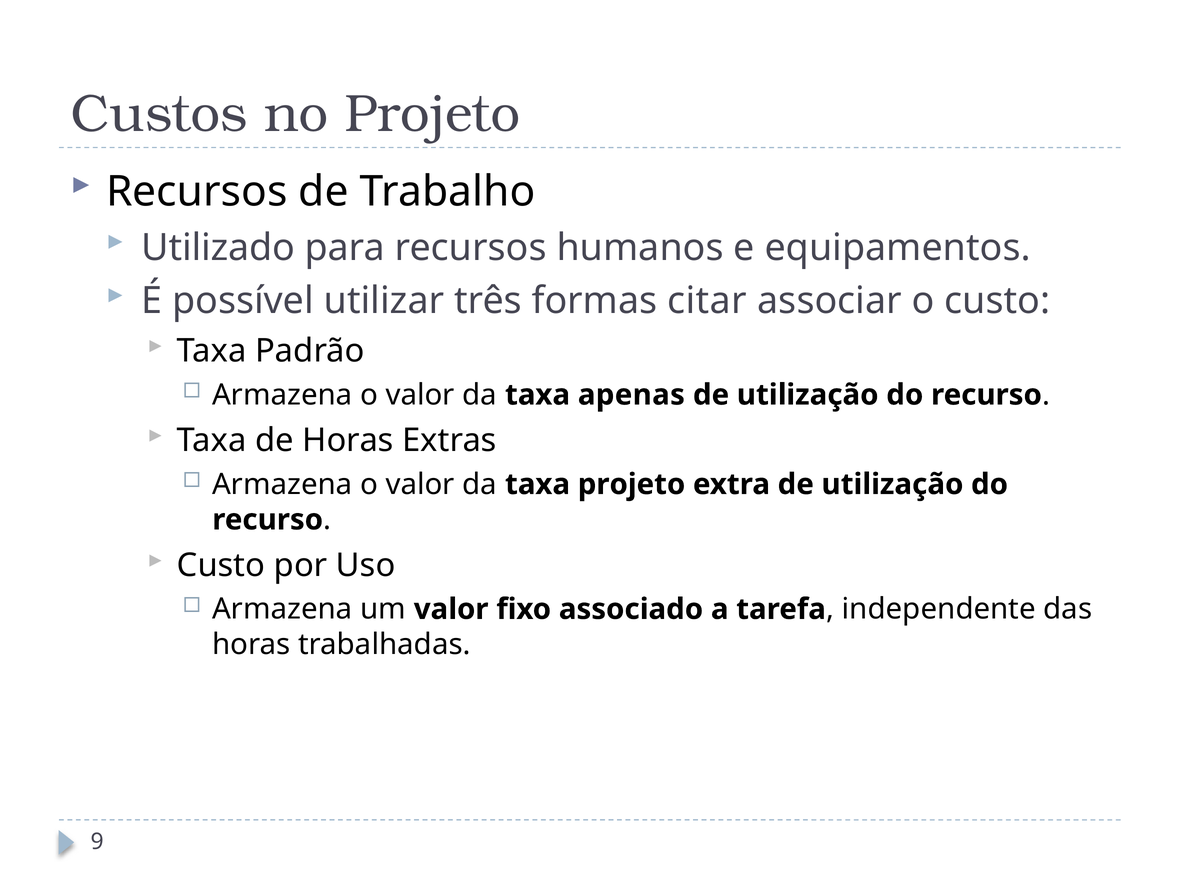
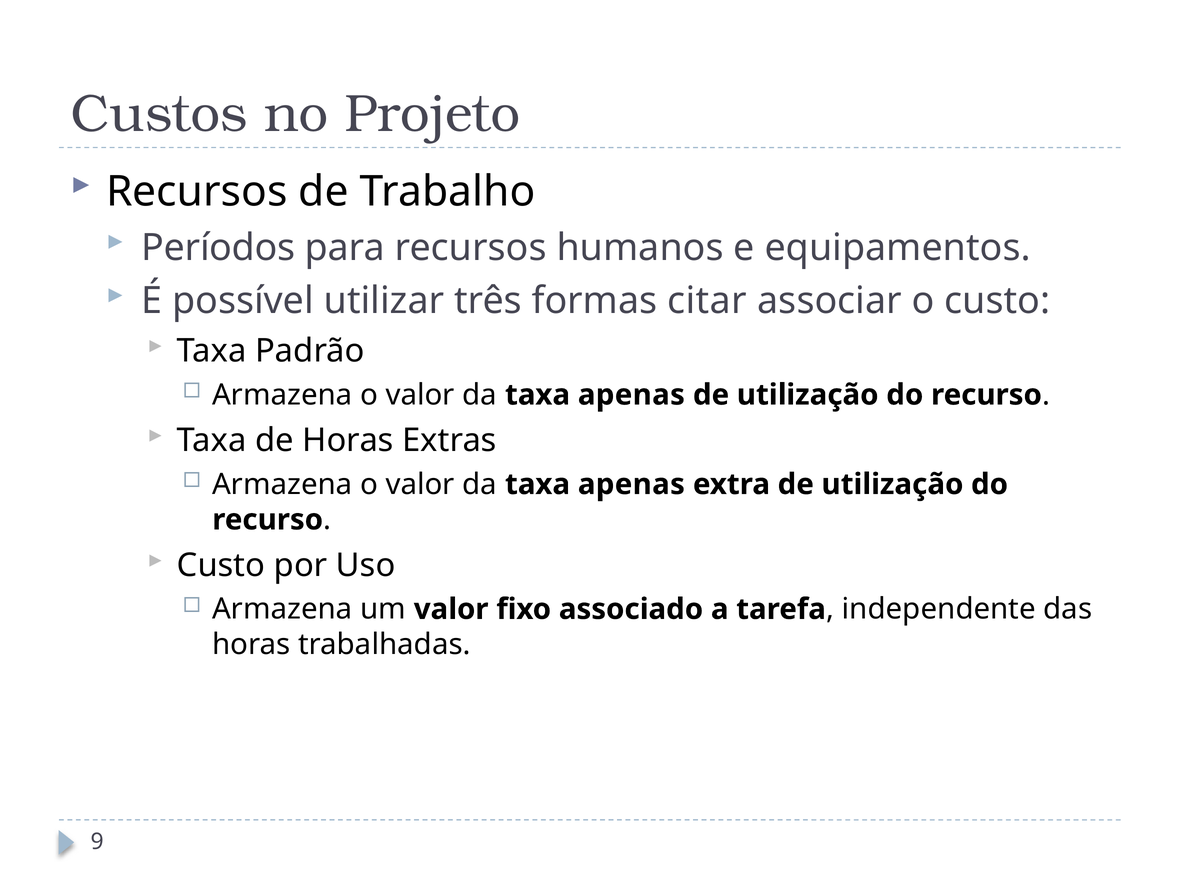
Utilizado: Utilizado -> Períodos (218, 248)
projeto: projeto -> apenas (631, 484)
